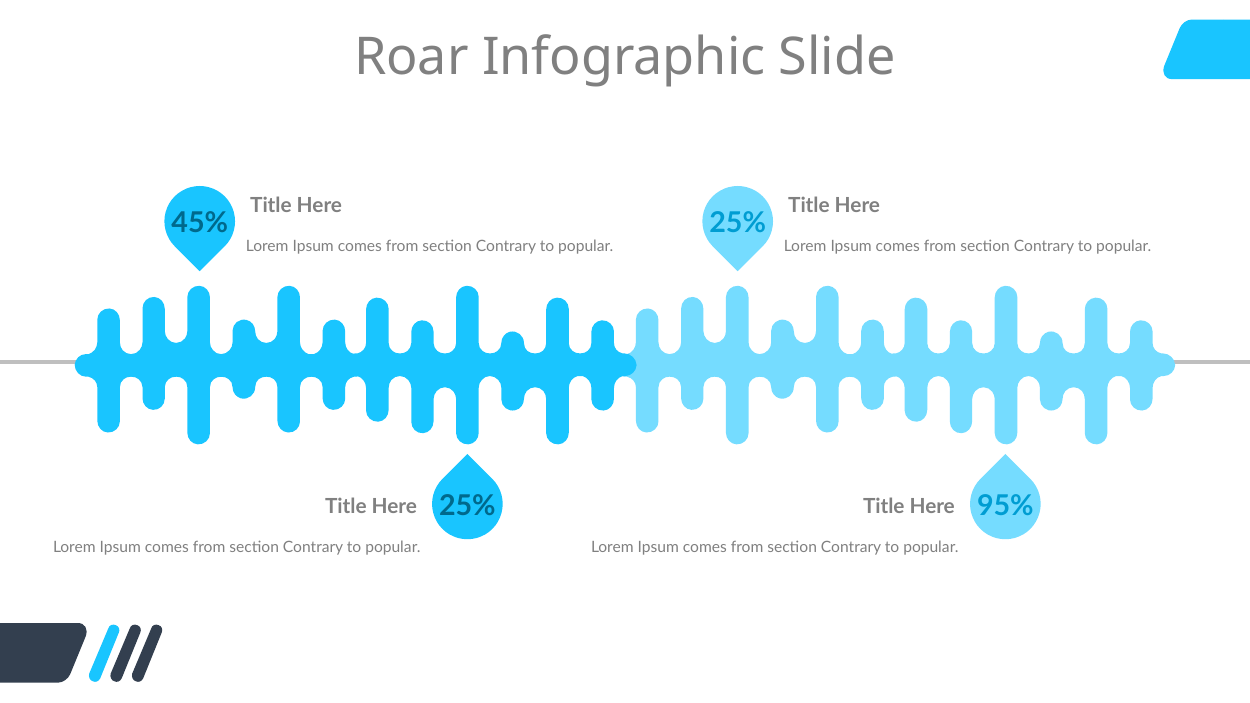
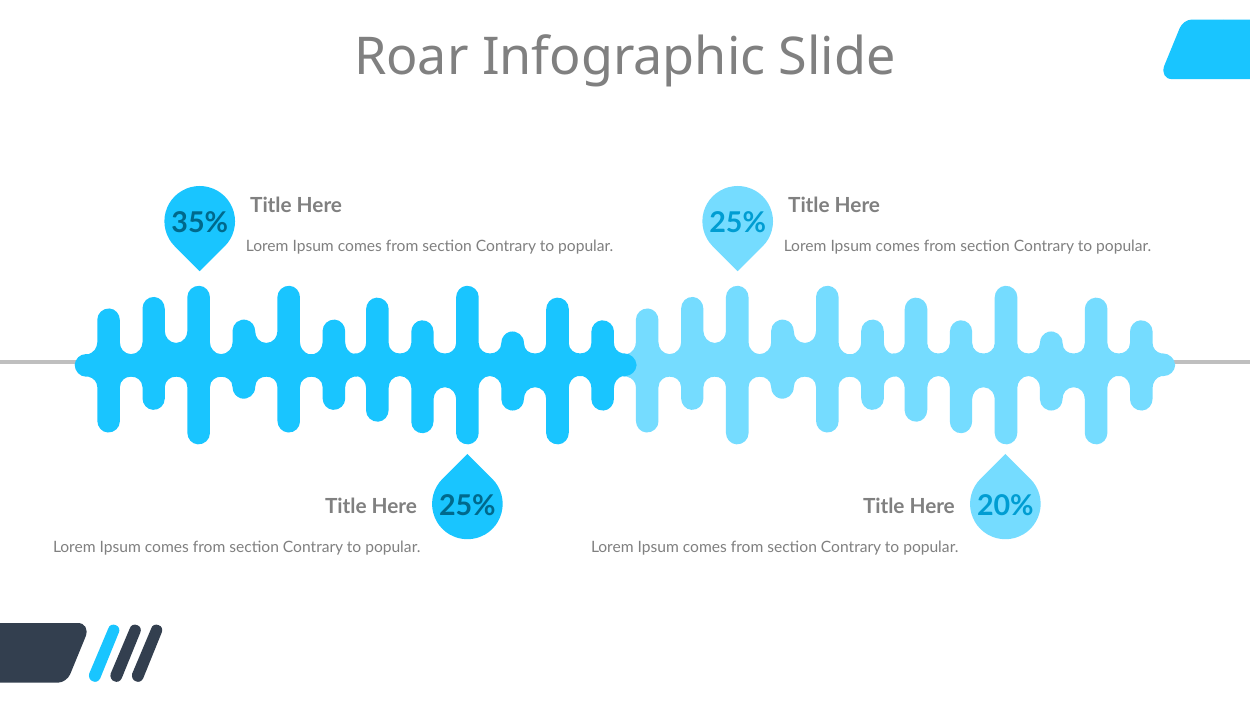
45%: 45% -> 35% (200, 223)
95%: 95% -> 20% (1005, 506)
